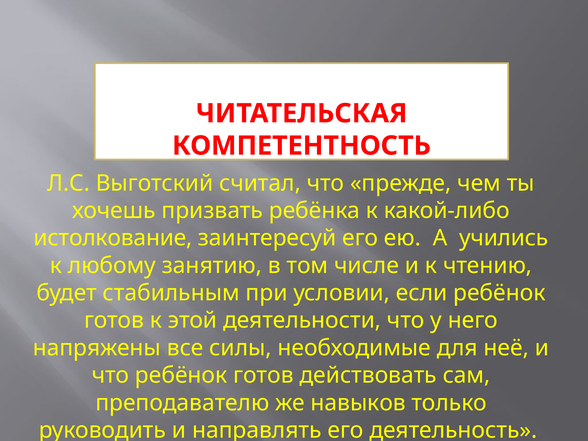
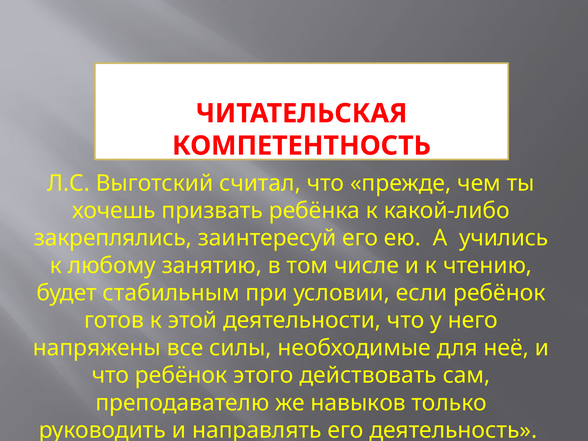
истолкование: истолкование -> закреплялись (113, 238)
что ребёнок готов: готов -> этого (263, 375)
